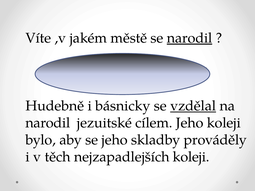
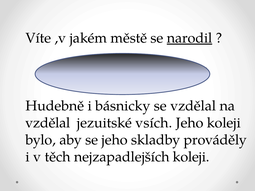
vzdělal underline: present -> none (193, 106)
narodil: narodil -> vzdělal (48, 123)
cílem: cílem -> vsích (154, 123)
